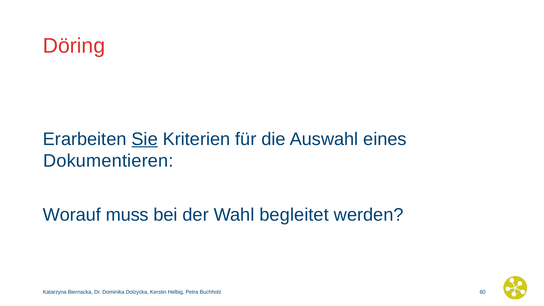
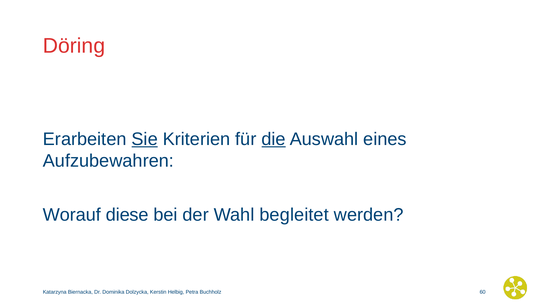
die underline: none -> present (274, 139)
Dokumentieren: Dokumentieren -> Aufzubewahren (108, 161)
muss: muss -> diese (127, 215)
